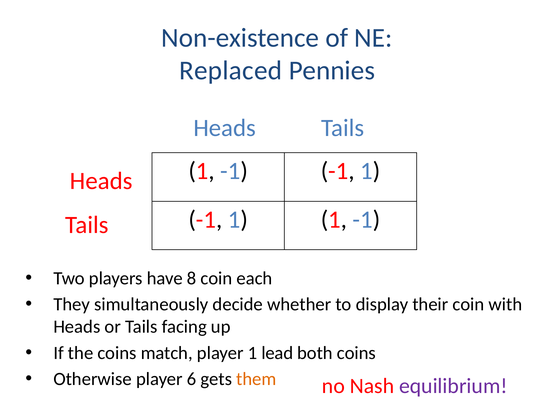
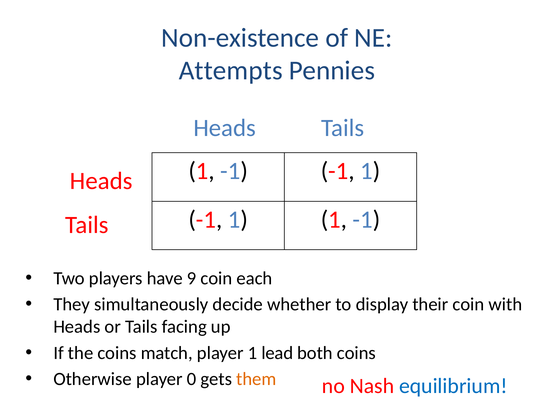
Replaced: Replaced -> Attempts (231, 71)
8: 8 -> 9 (192, 278)
6: 6 -> 0 (192, 379)
equilibrium colour: purple -> blue (453, 386)
